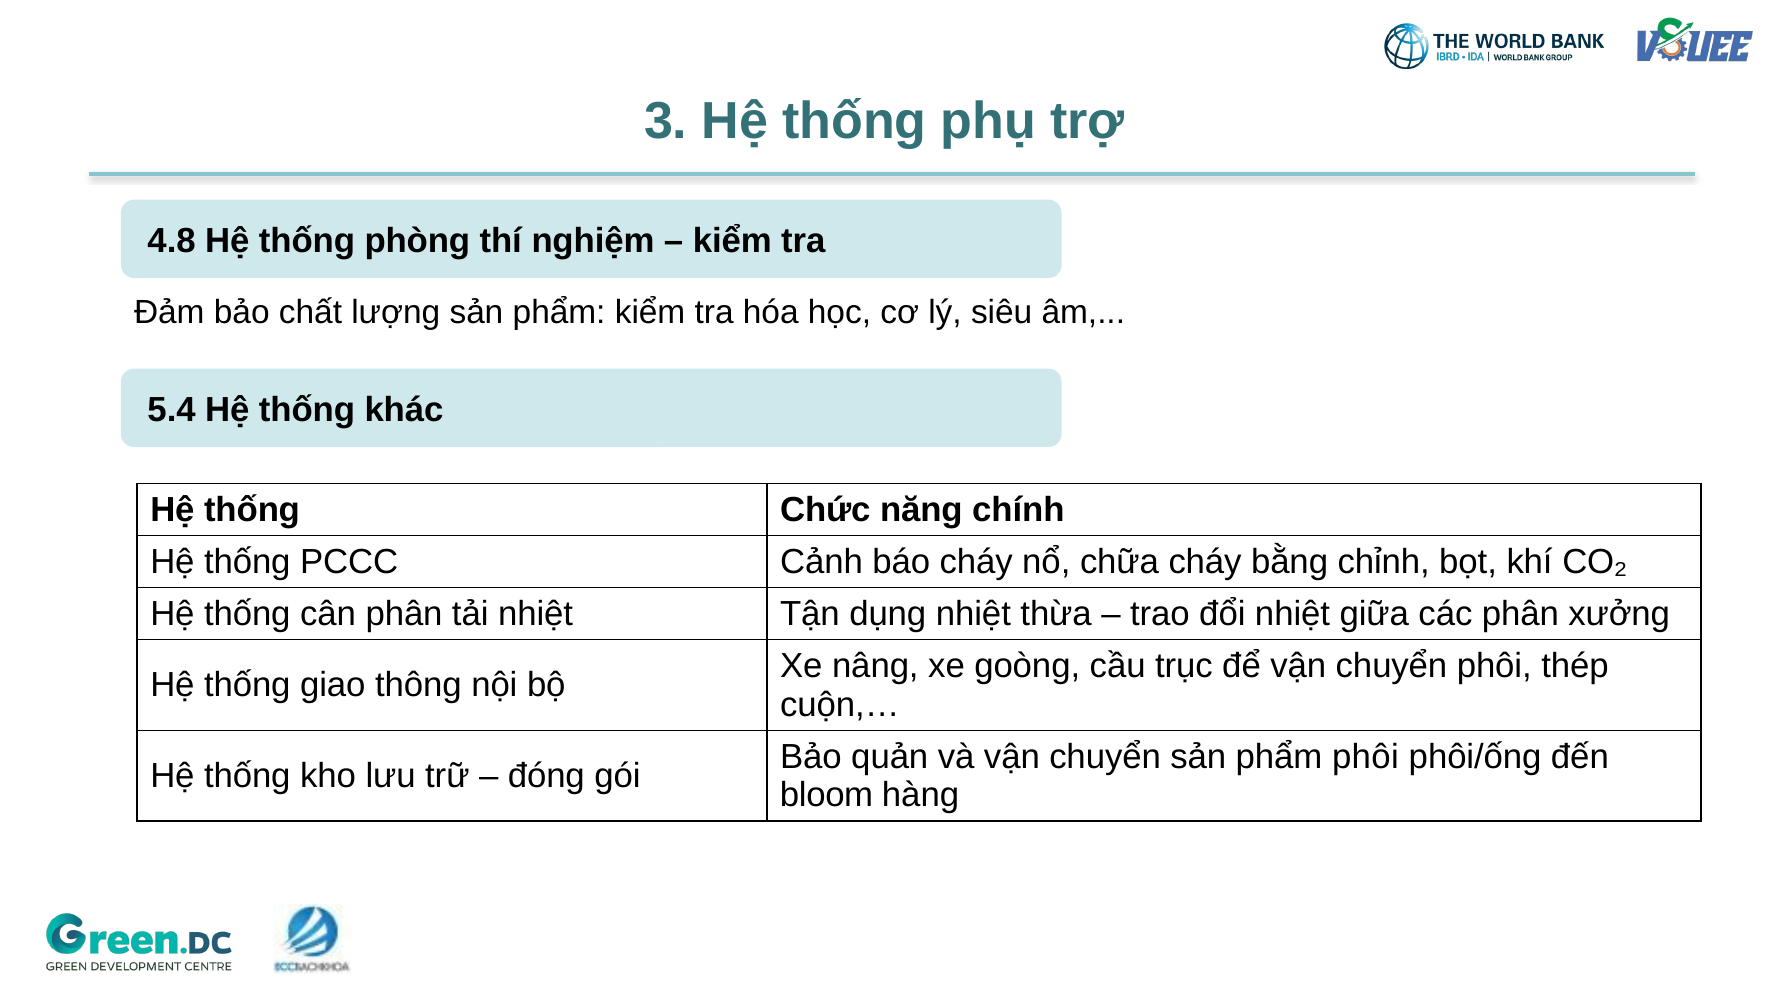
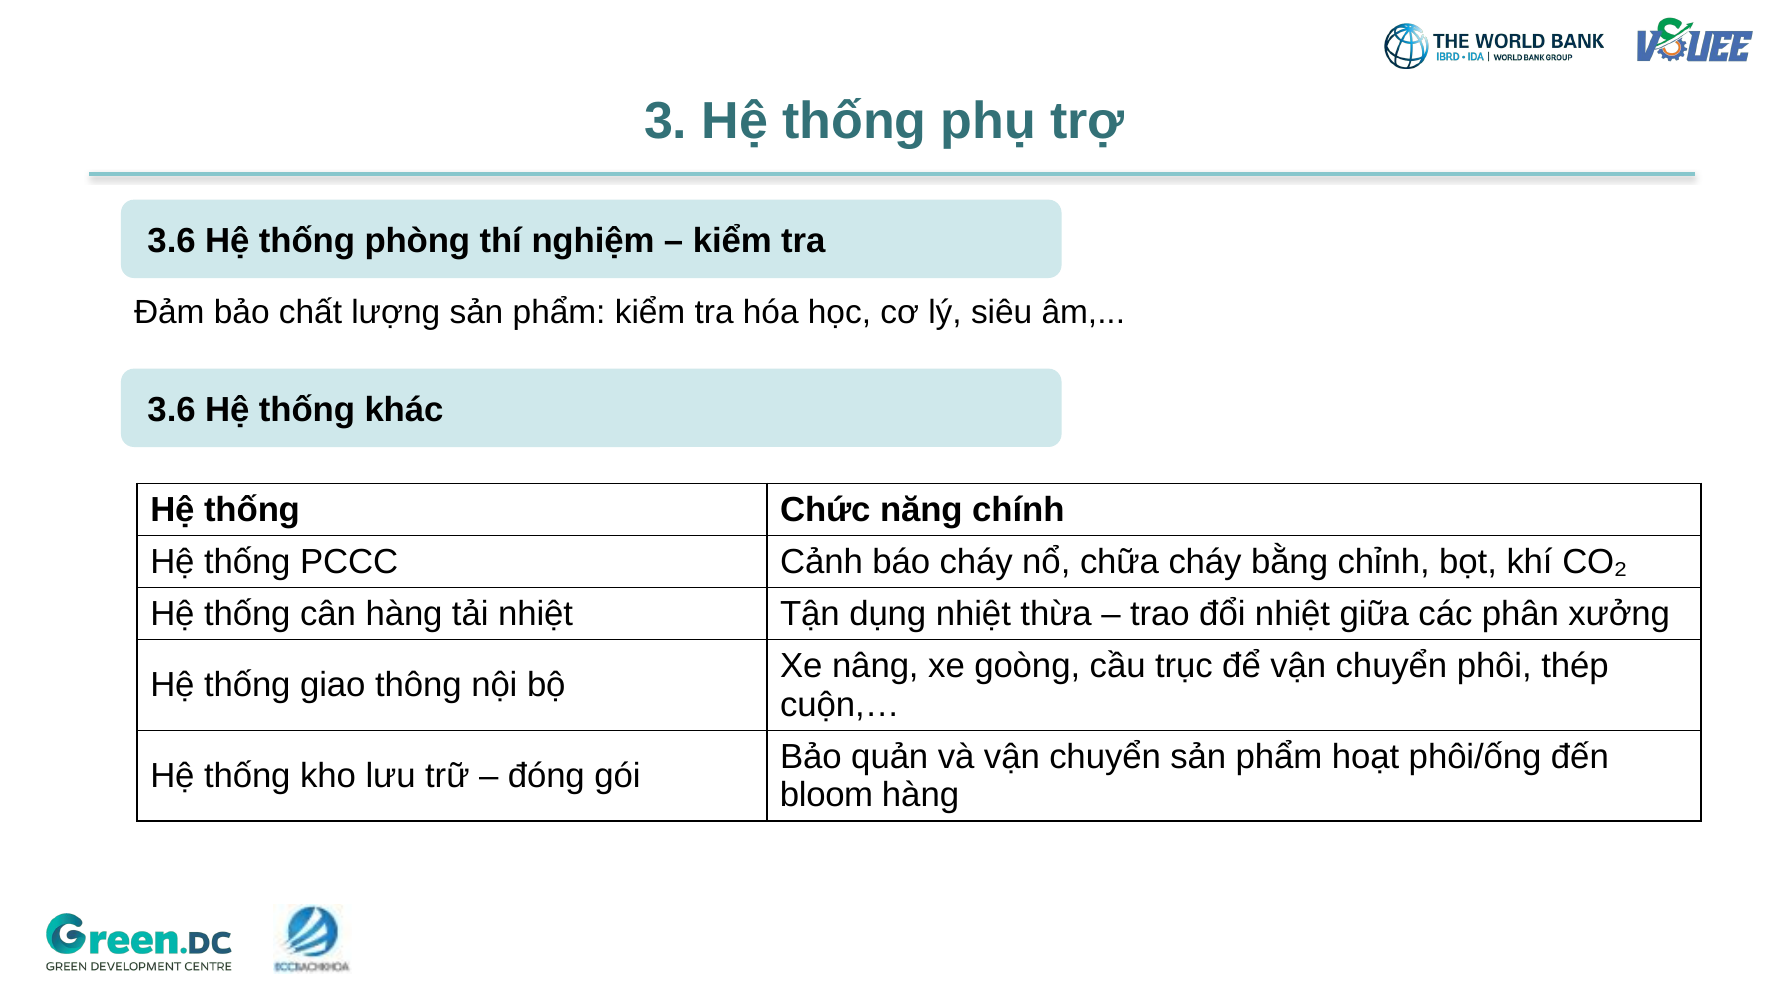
4.8: 4.8 -> 3.6 (172, 241)
5.4: 5.4 -> 3.6 (172, 410)
cân phân: phân -> hàng (404, 614)
phẩm phôi: phôi -> hoạt (1366, 756)
